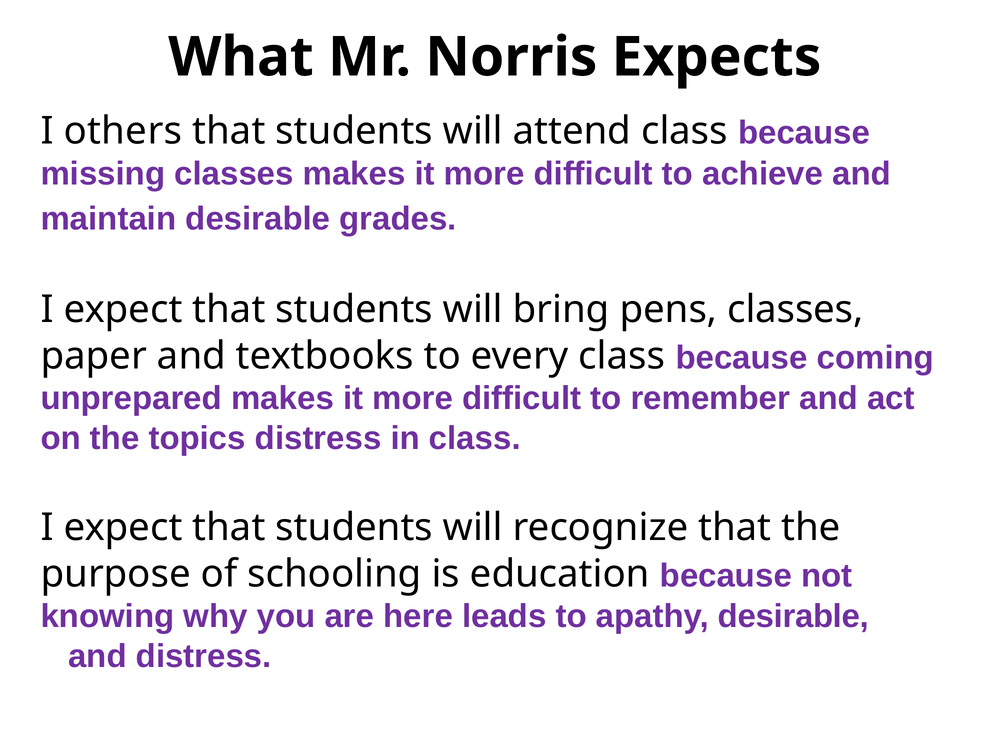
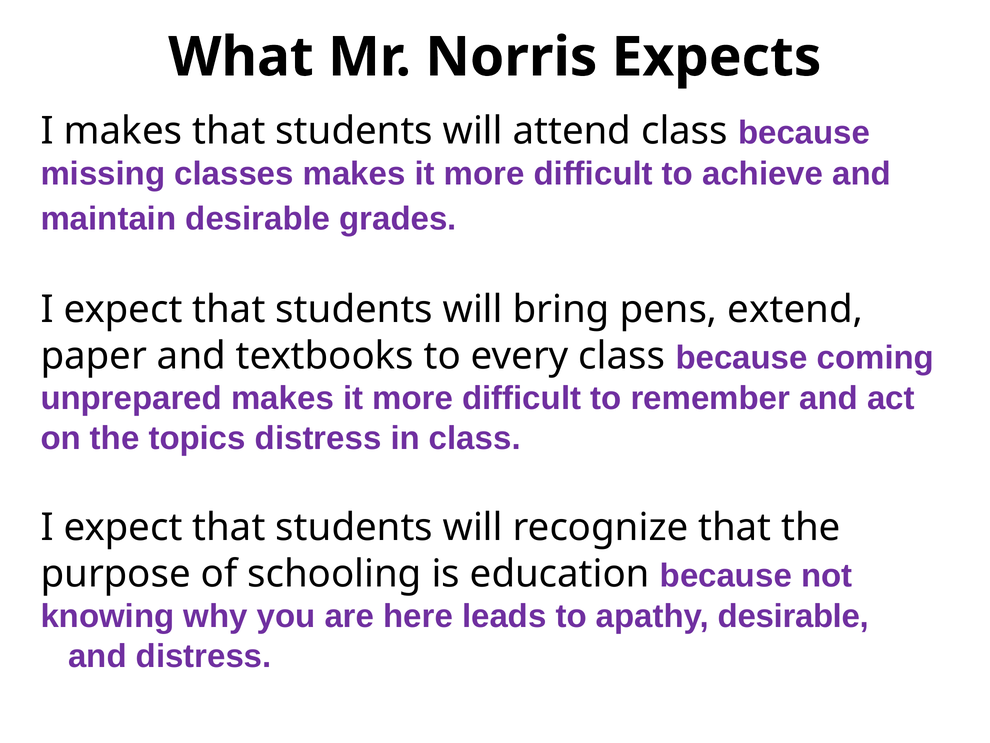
I others: others -> makes (123, 131)
pens classes: classes -> extend (795, 309)
